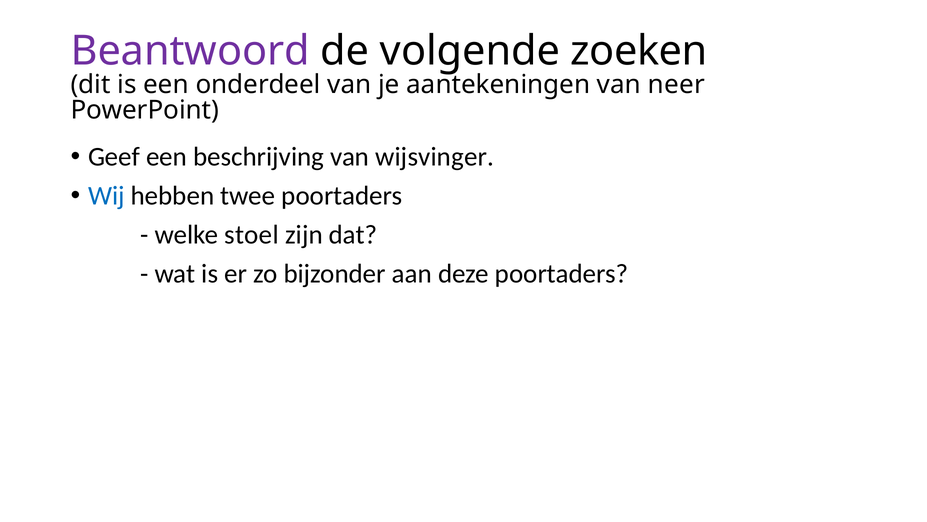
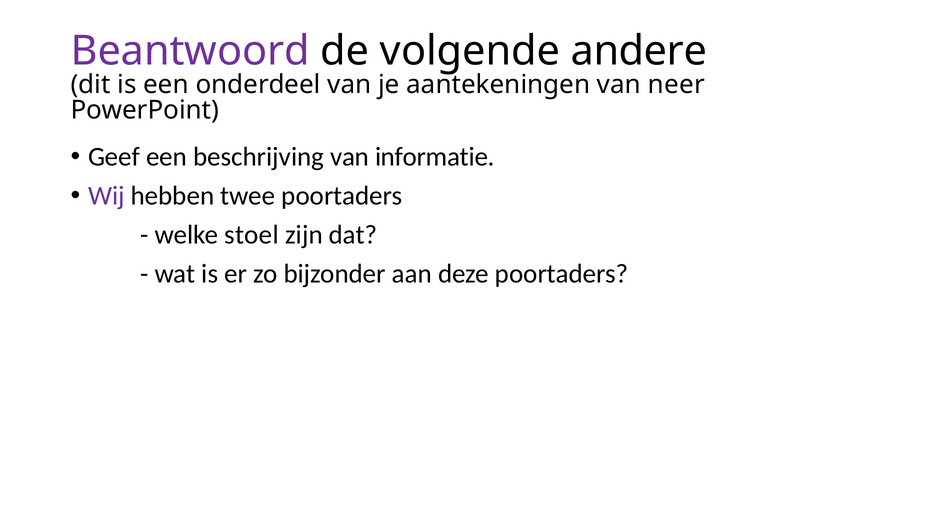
zoeken: zoeken -> andere (639, 51)
wijsvinger: wijsvinger -> informatie (435, 157)
Wij colour: blue -> purple (106, 196)
